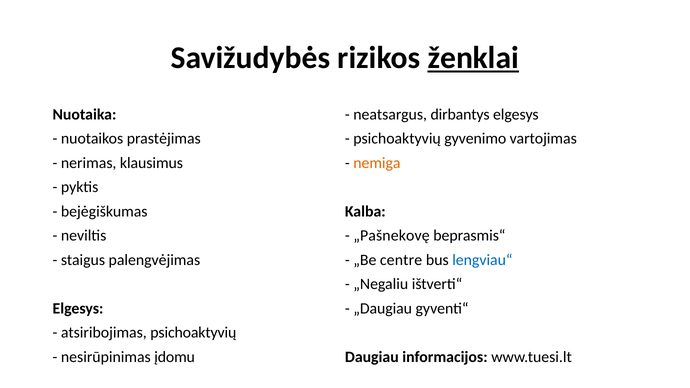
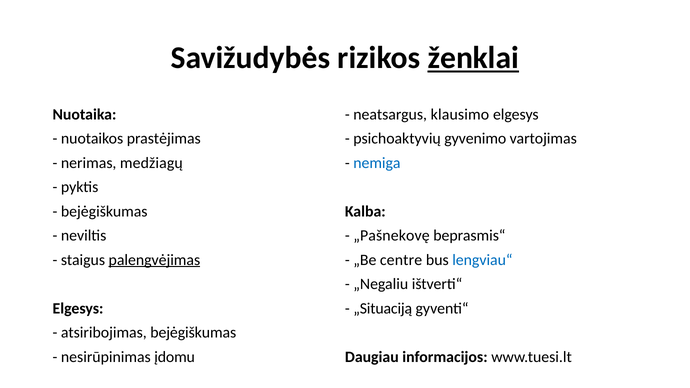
dirbantys: dirbantys -> klausimo (460, 114)
klausimus: klausimus -> medžiagų (151, 163)
nemiga colour: orange -> blue (377, 163)
palengvėjimas underline: none -> present (154, 260)
„Daugiau: „Daugiau -> „Situaciją (383, 308)
atsiribojimas psichoaktyvių: psichoaktyvių -> bejėgiškumas (193, 333)
